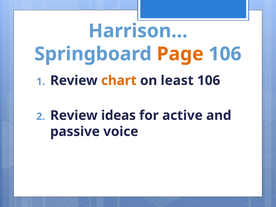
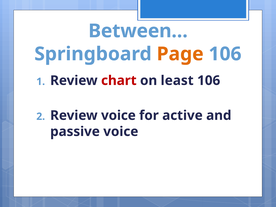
Harrison…: Harrison… -> Between… (138, 31)
chart colour: orange -> red (119, 81)
Review ideas: ideas -> voice (118, 115)
